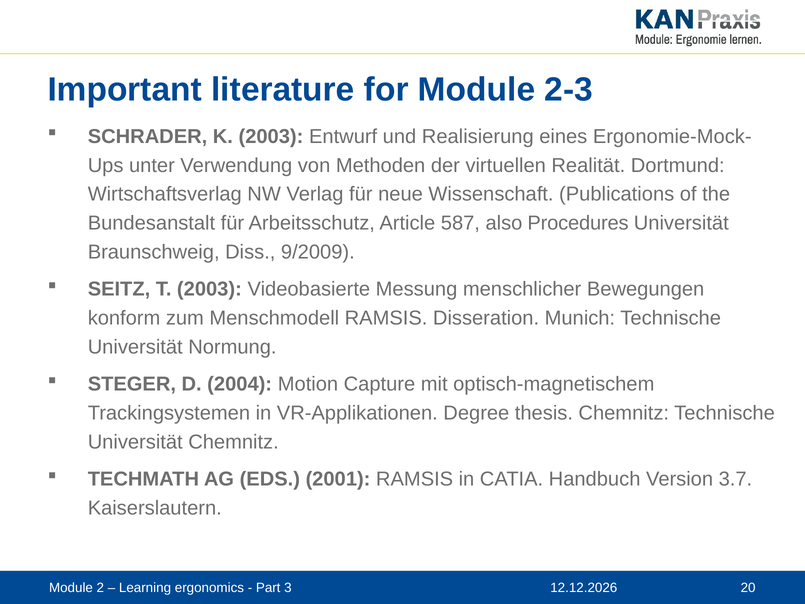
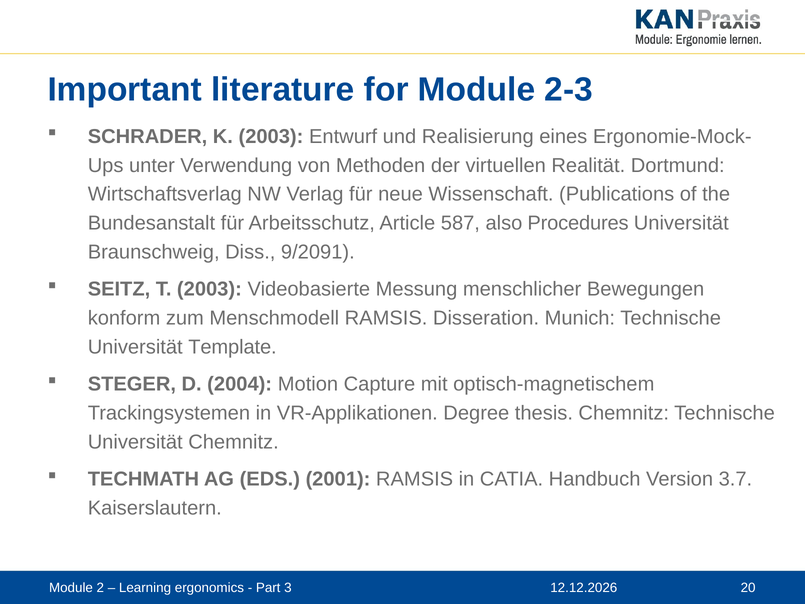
9/2009: 9/2009 -> 9/2091 (318, 252)
Normung: Normung -> Template (232, 347)
